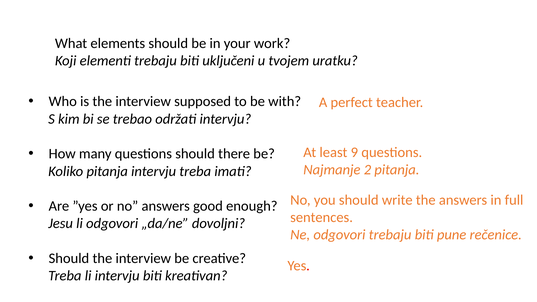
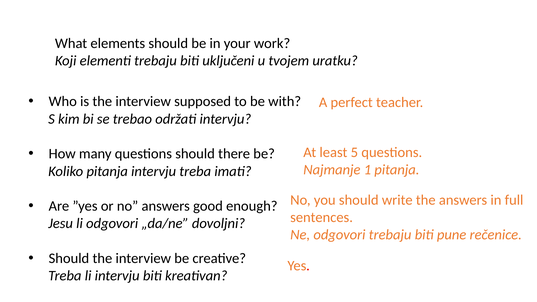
9: 9 -> 5 (354, 152)
2: 2 -> 1 (367, 170)
